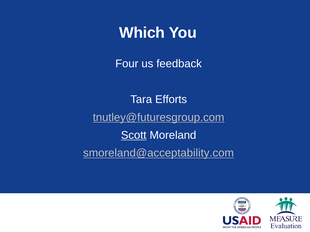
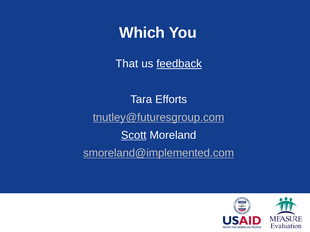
Four: Four -> That (127, 64)
feedback underline: none -> present (179, 64)
smoreland@acceptability.com: smoreland@acceptability.com -> smoreland@implemented.com (159, 153)
